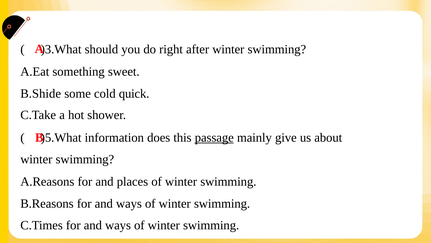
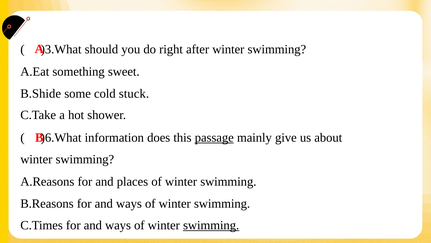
quick: quick -> stuck (134, 93)
)5.What: )5.What -> )6.What (61, 137)
swimming underline: none -> present (211, 225)
